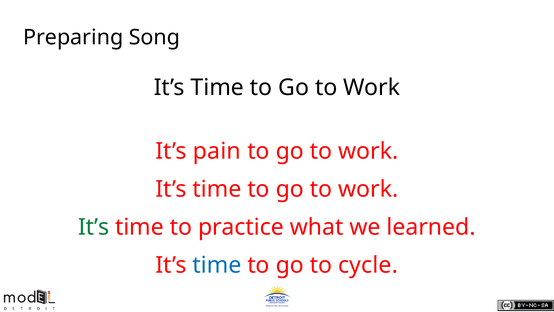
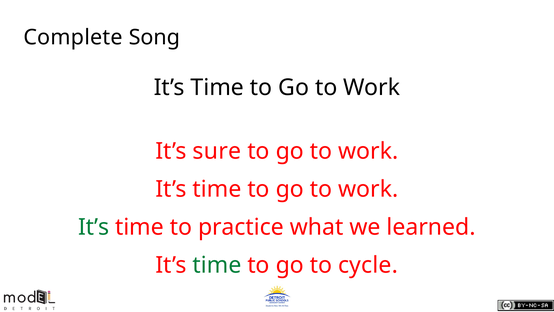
Preparing: Preparing -> Complete (73, 37)
pain: pain -> sure (217, 151)
time colour: blue -> green (217, 265)
